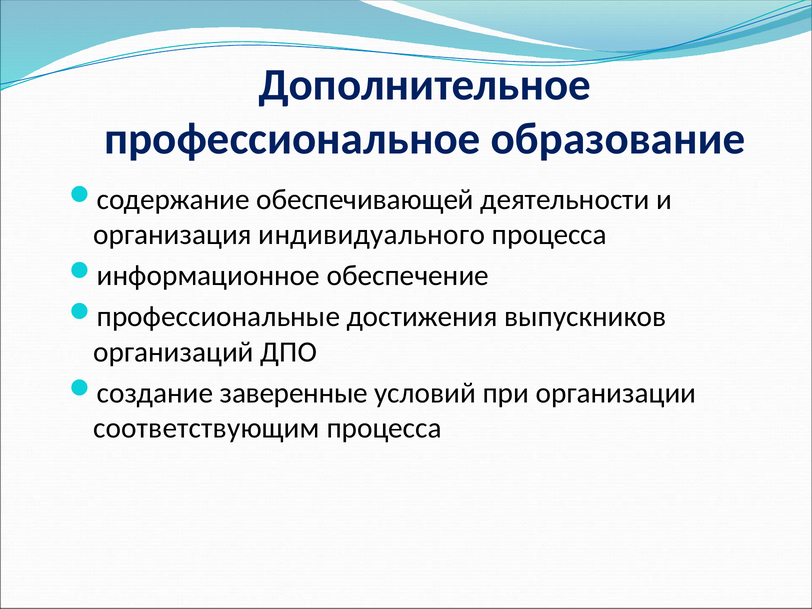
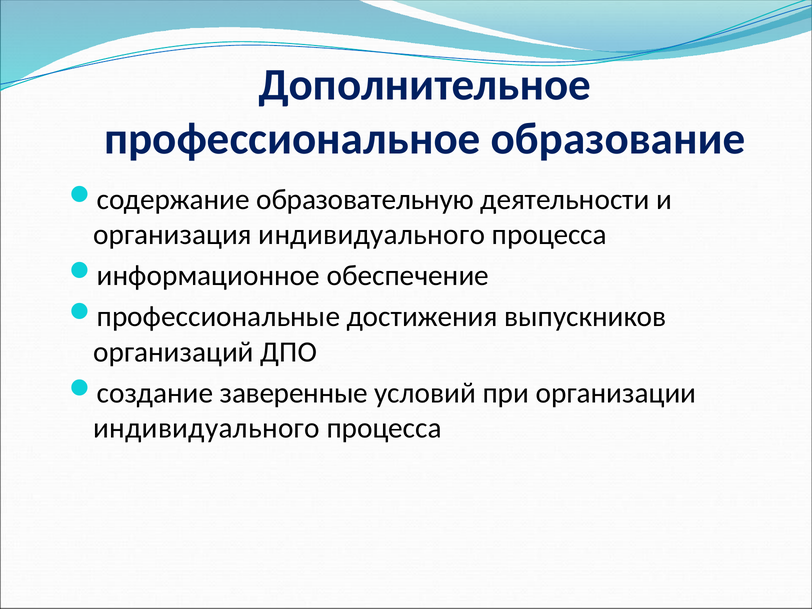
обеспечивающей: обеспечивающей -> образовательную (365, 200)
соответствующим: соответствующим -> индивидуального (206, 428)
